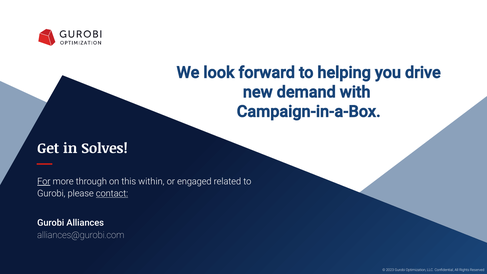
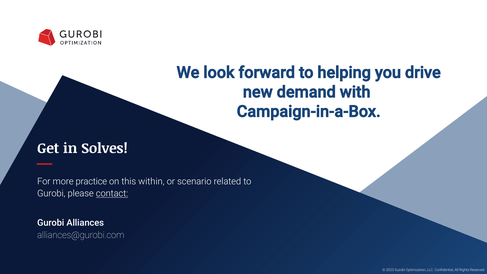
For underline: present -> none (44, 181)
through: through -> practice (91, 181)
engaged: engaged -> scenario (194, 181)
